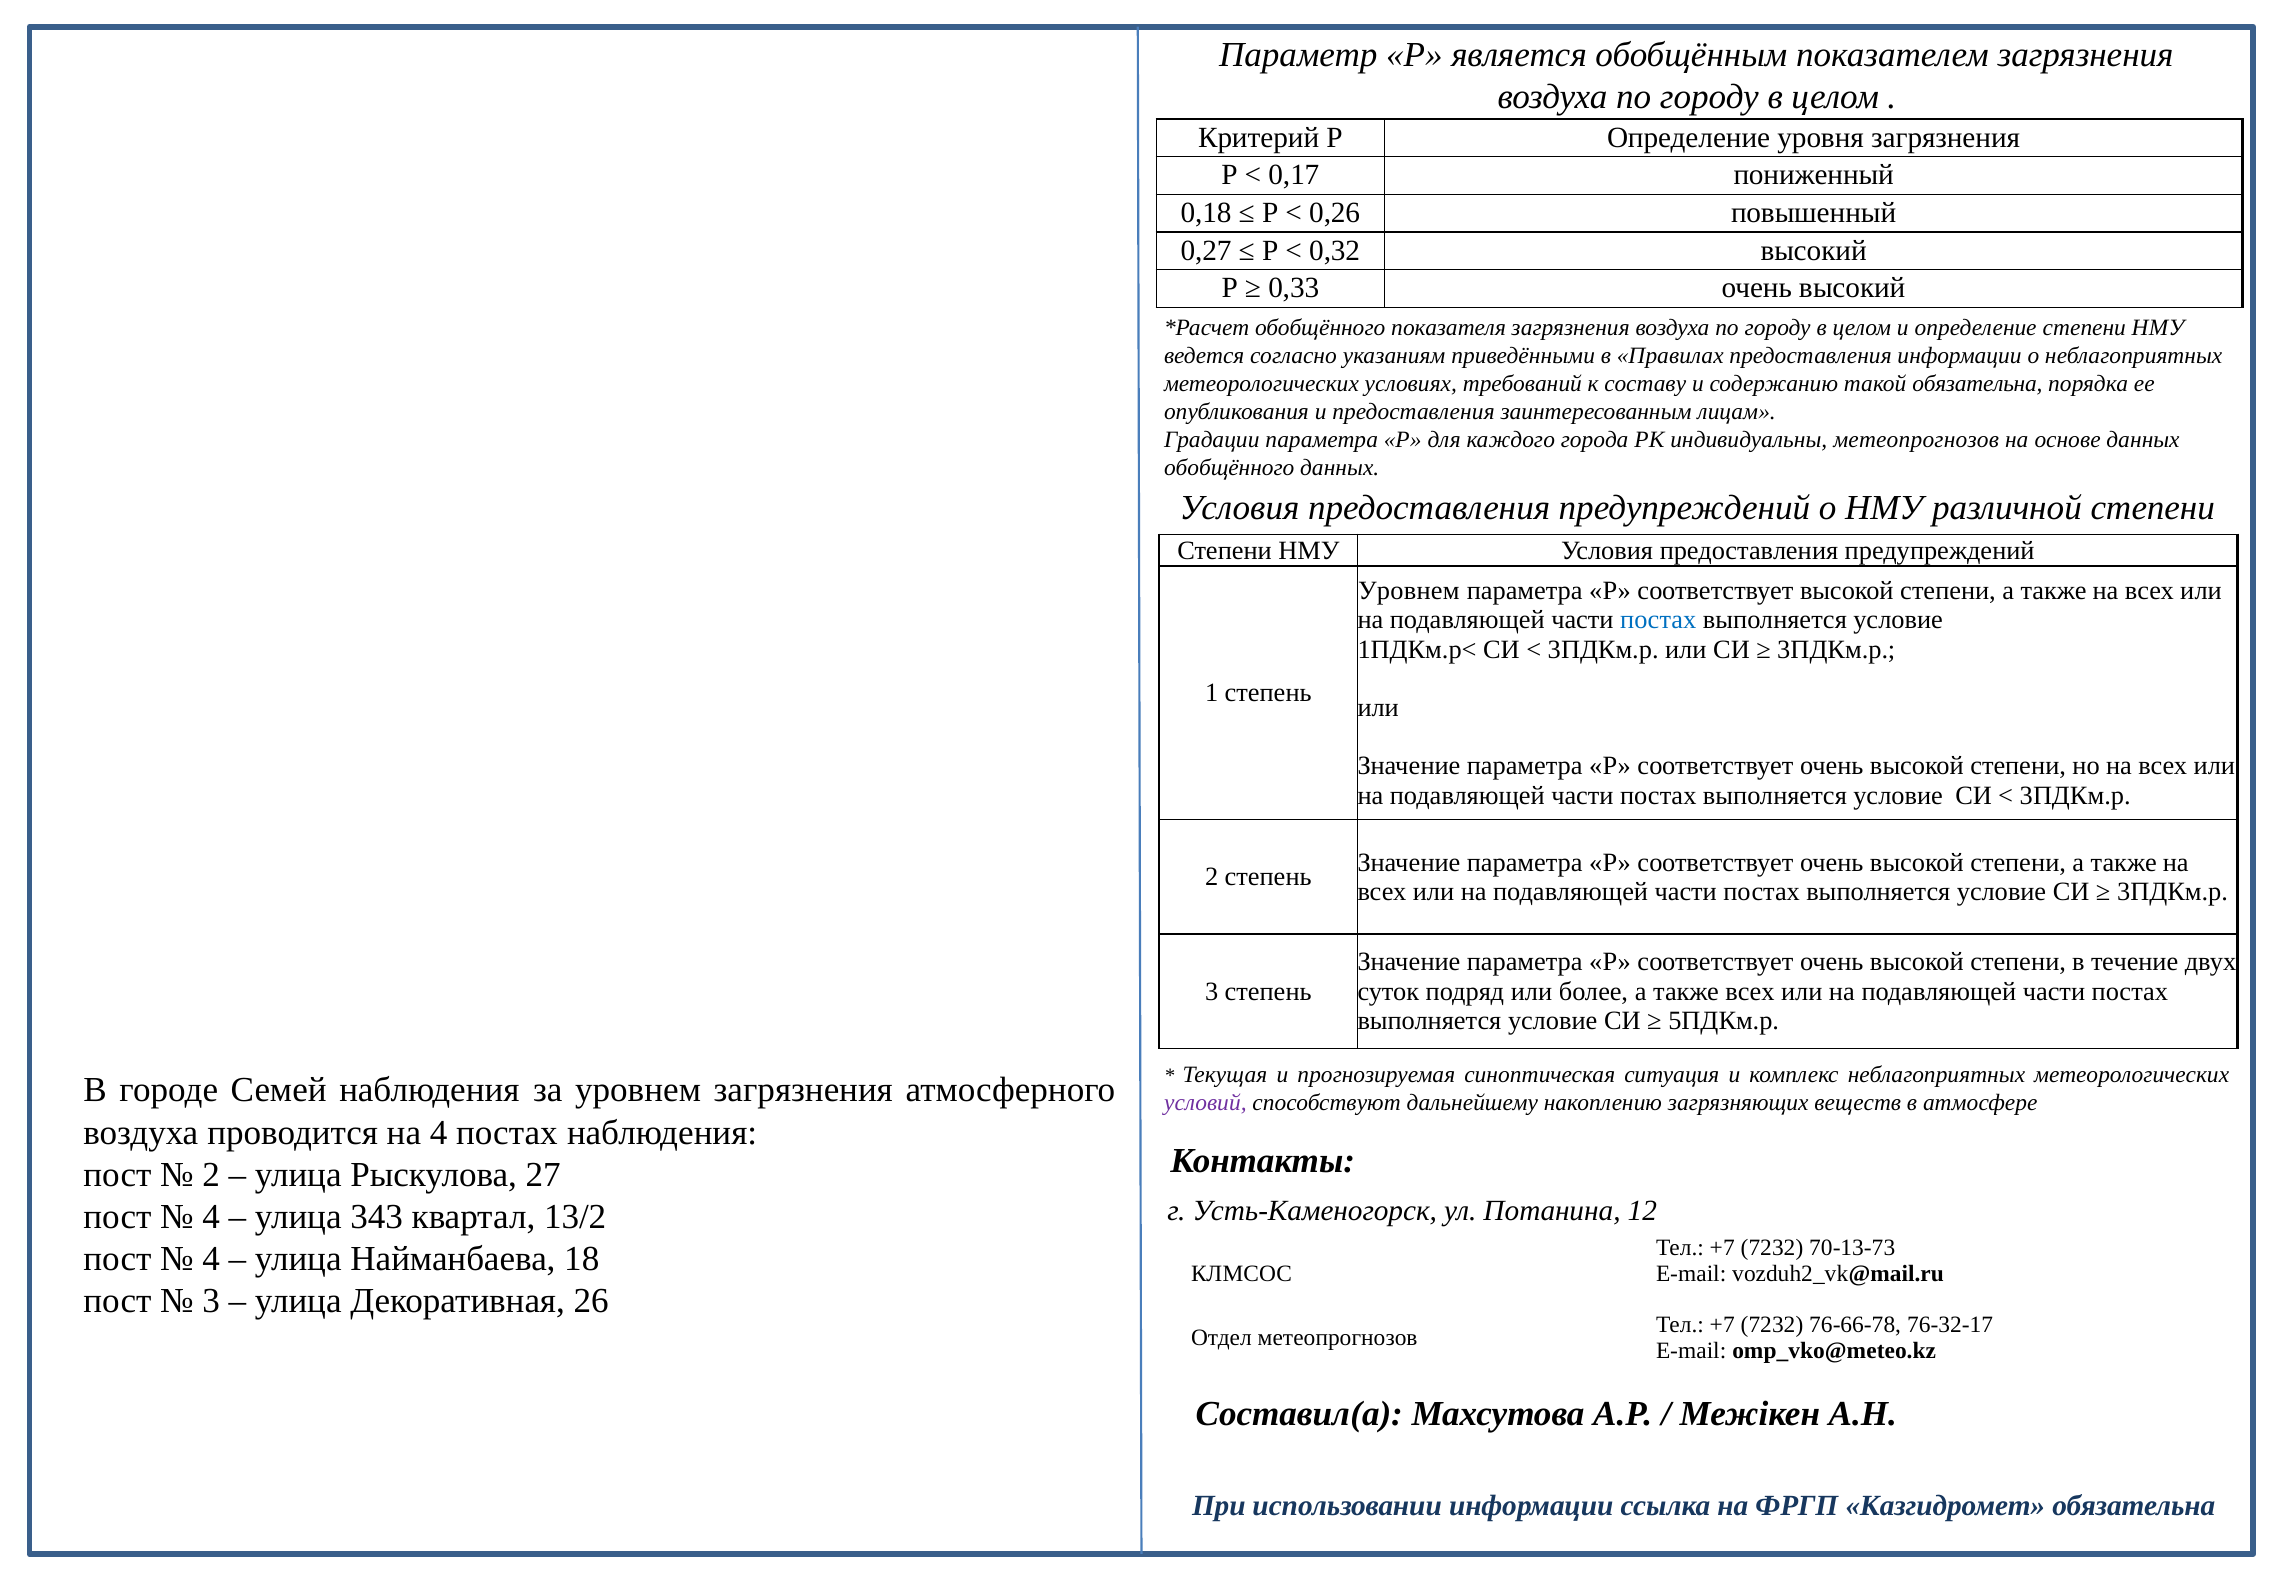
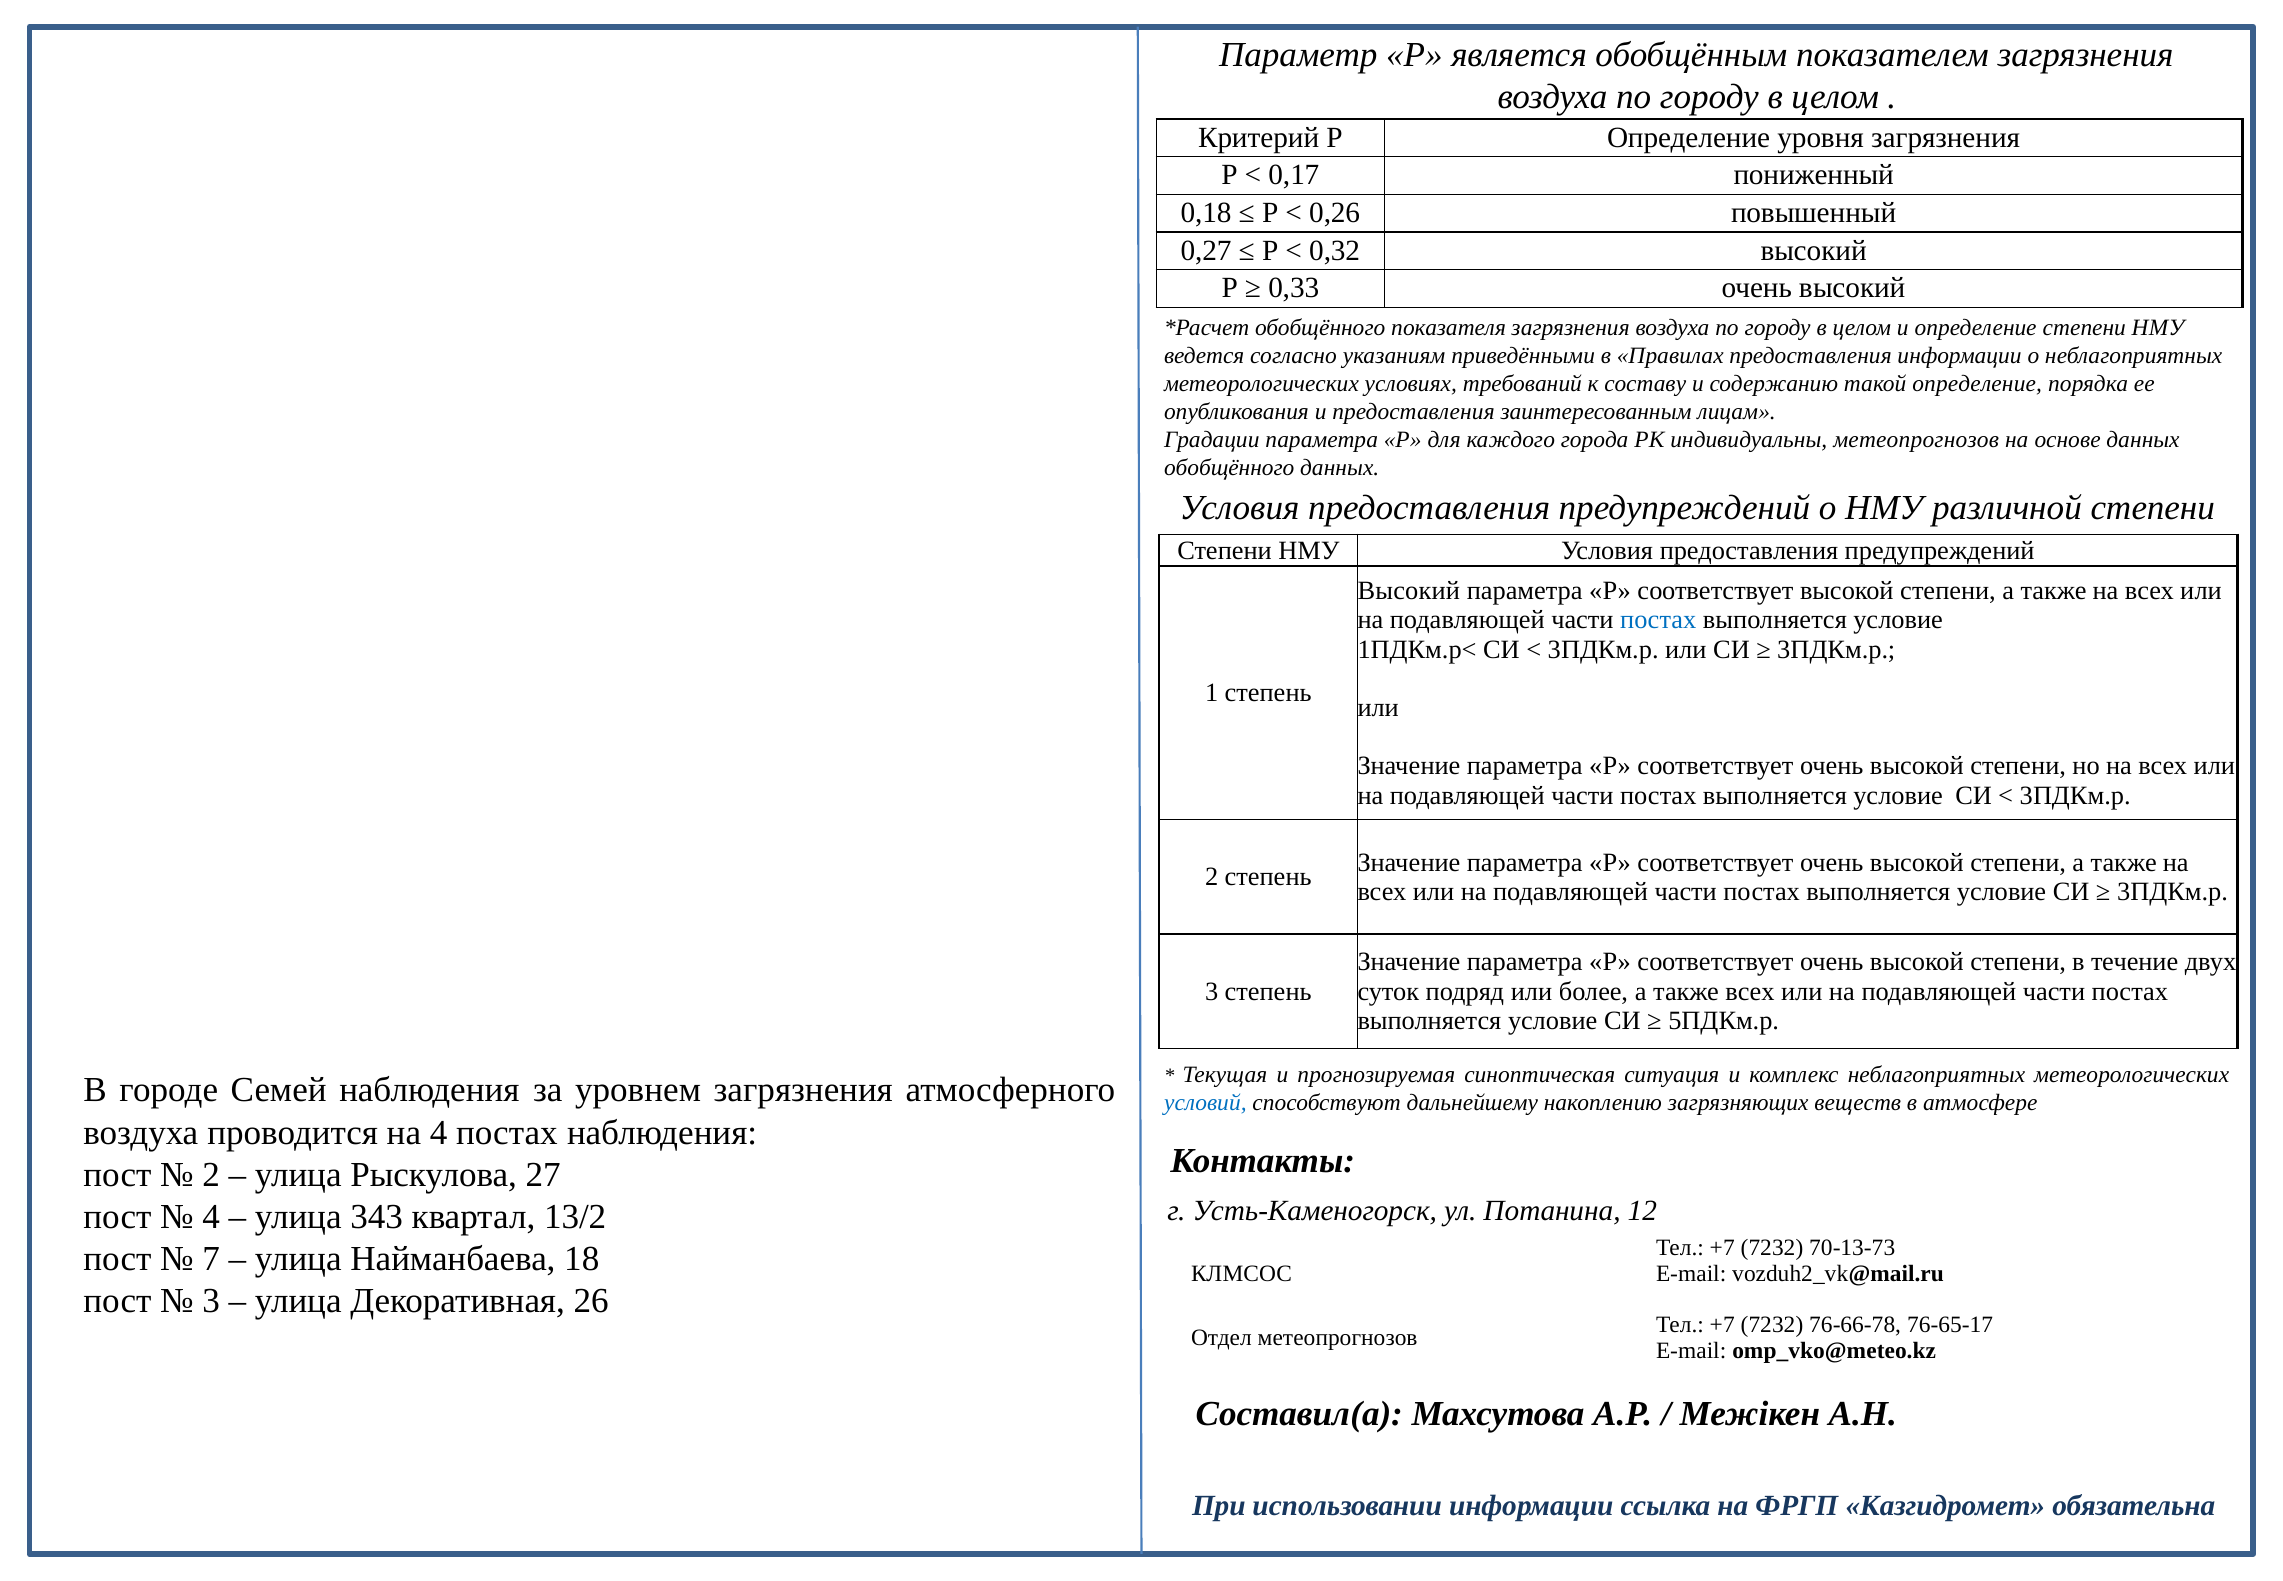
такой обязательна: обязательна -> определение (1977, 384)
Уровнем: Уровнем -> Высокий (1409, 591)
условий colour: purple -> blue (1205, 1102)
4: 4 -> 7 (211, 1259)
76-32-17: 76-32-17 -> 76-65-17 (1950, 1324)
